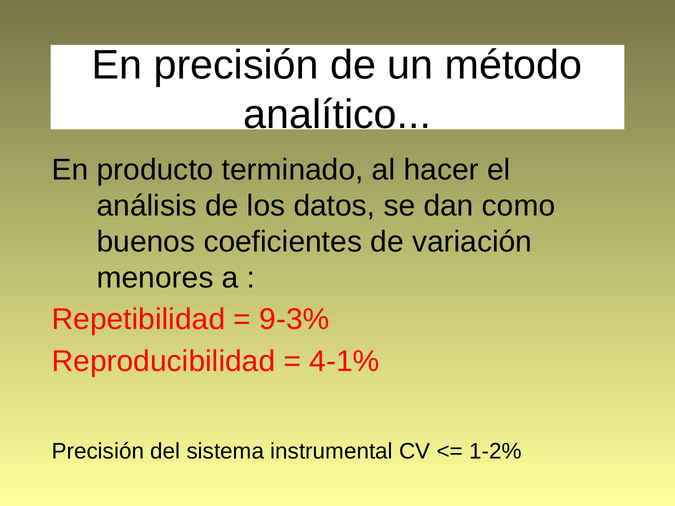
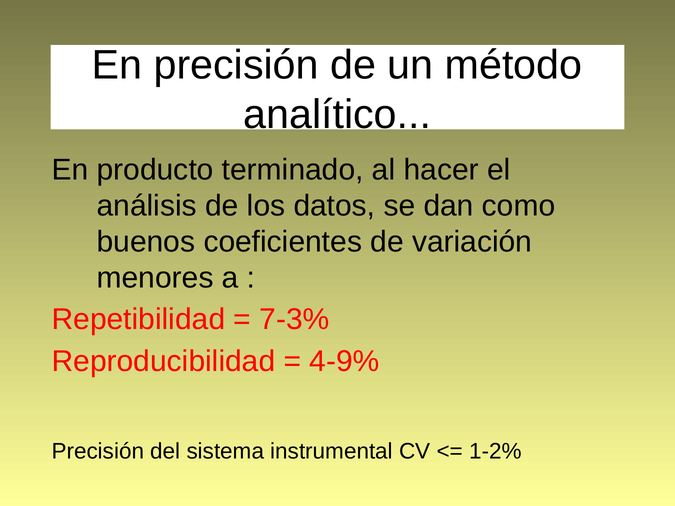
9-3%: 9-3% -> 7-3% (294, 320)
4-1%: 4-1% -> 4-9% (344, 362)
